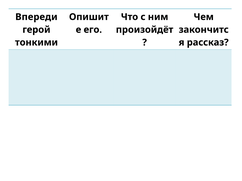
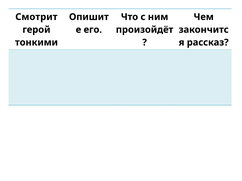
Впереди: Впереди -> Смотрит (36, 17)
